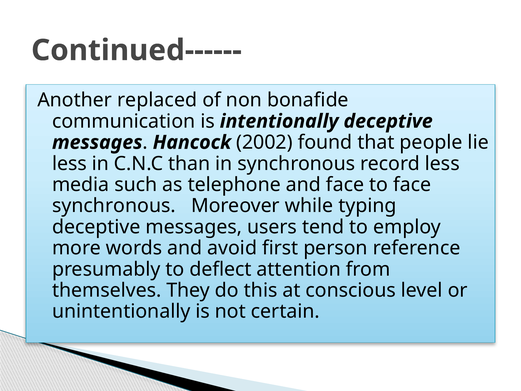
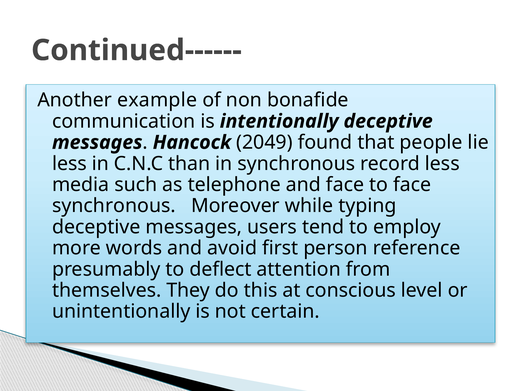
replaced: replaced -> example (157, 100)
2002: 2002 -> 2049 (264, 142)
